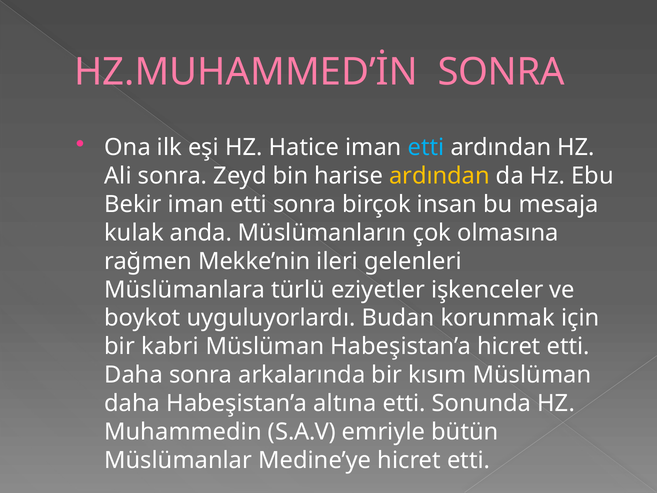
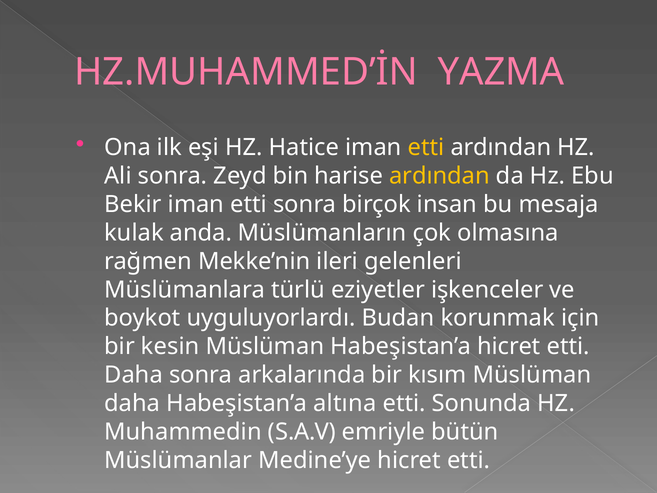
HZ.MUHAMMED’İN SONRA: SONRA -> YAZMA (501, 72)
etti colour: light blue -> yellow (426, 147)
kabri: kabri -> kesin (170, 346)
